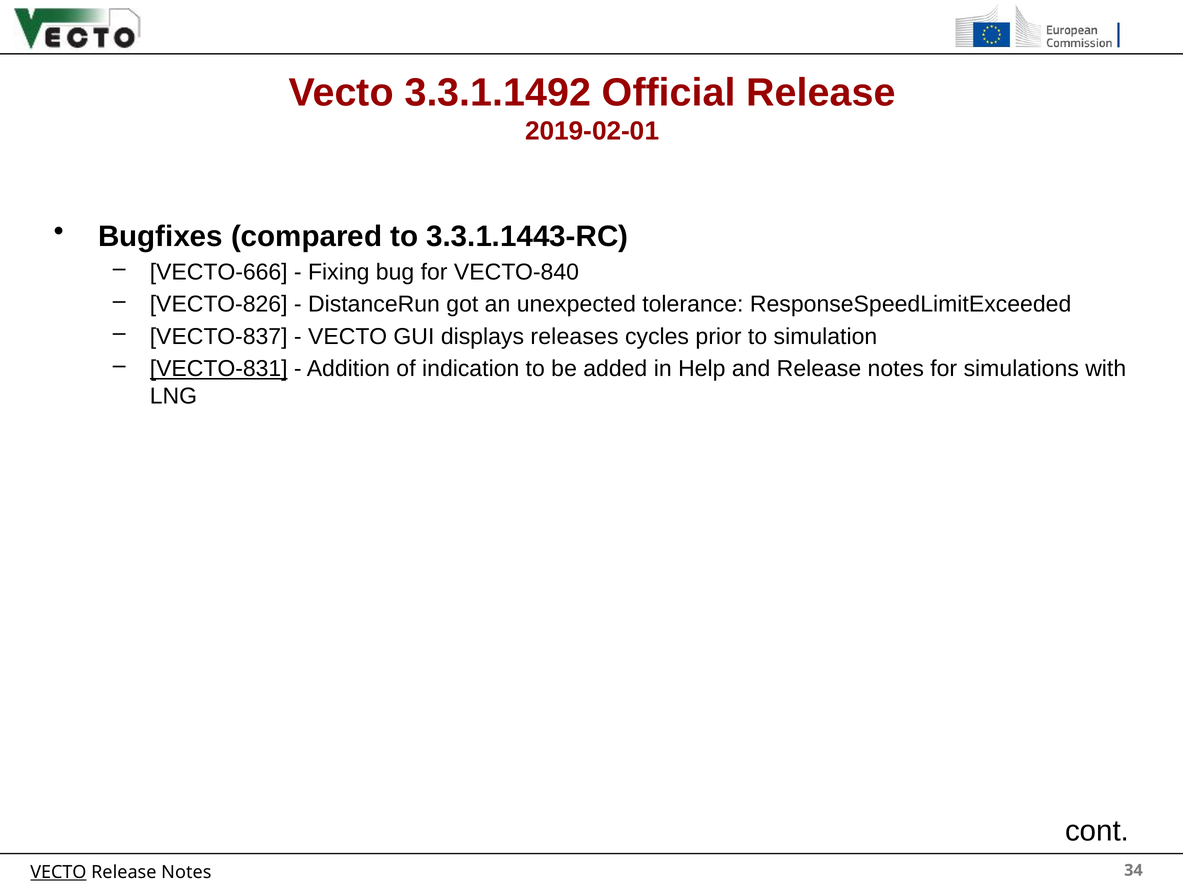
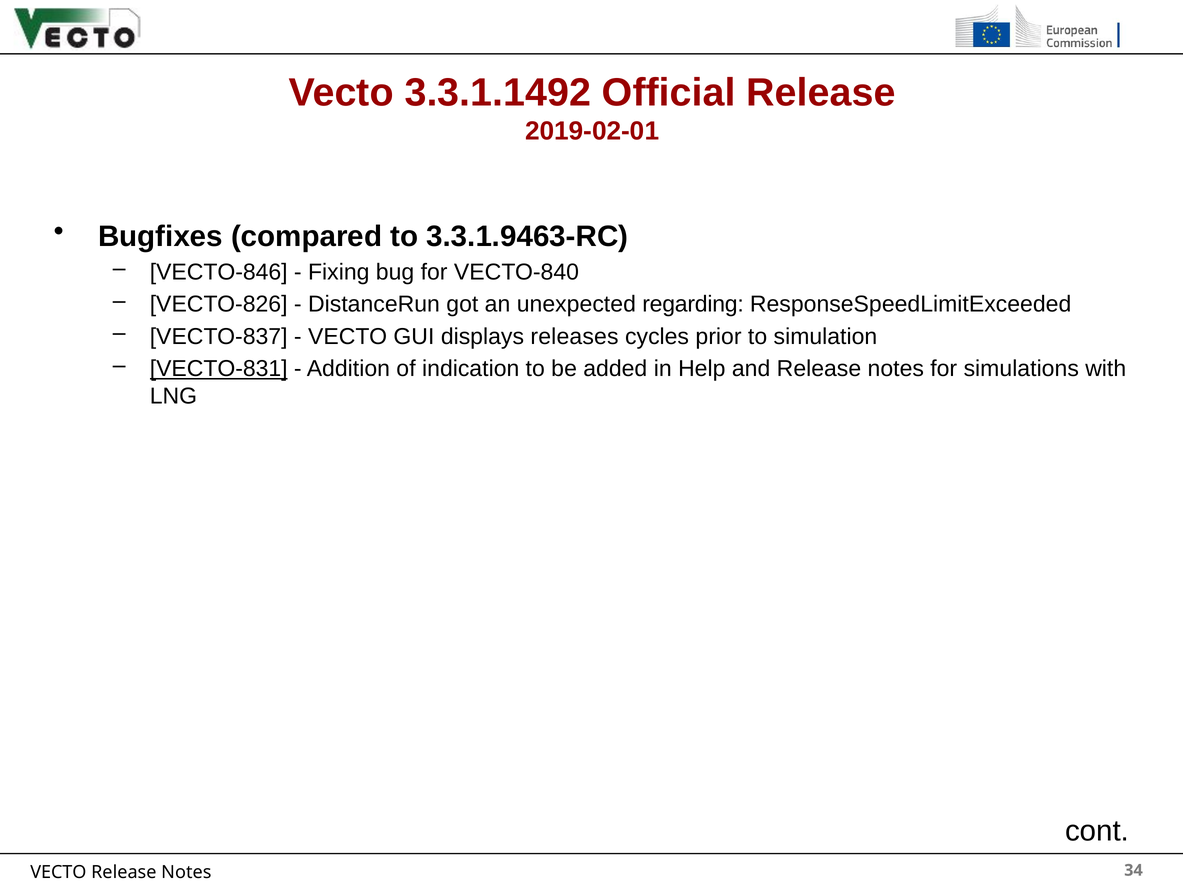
3.3.1.1443-RC: 3.3.1.1443-RC -> 3.3.1.9463-RC (527, 236)
VECTO-666: VECTO-666 -> VECTO-846 (219, 272)
tolerance: tolerance -> regarding (693, 304)
VECTO underline: present -> none (58, 872)
